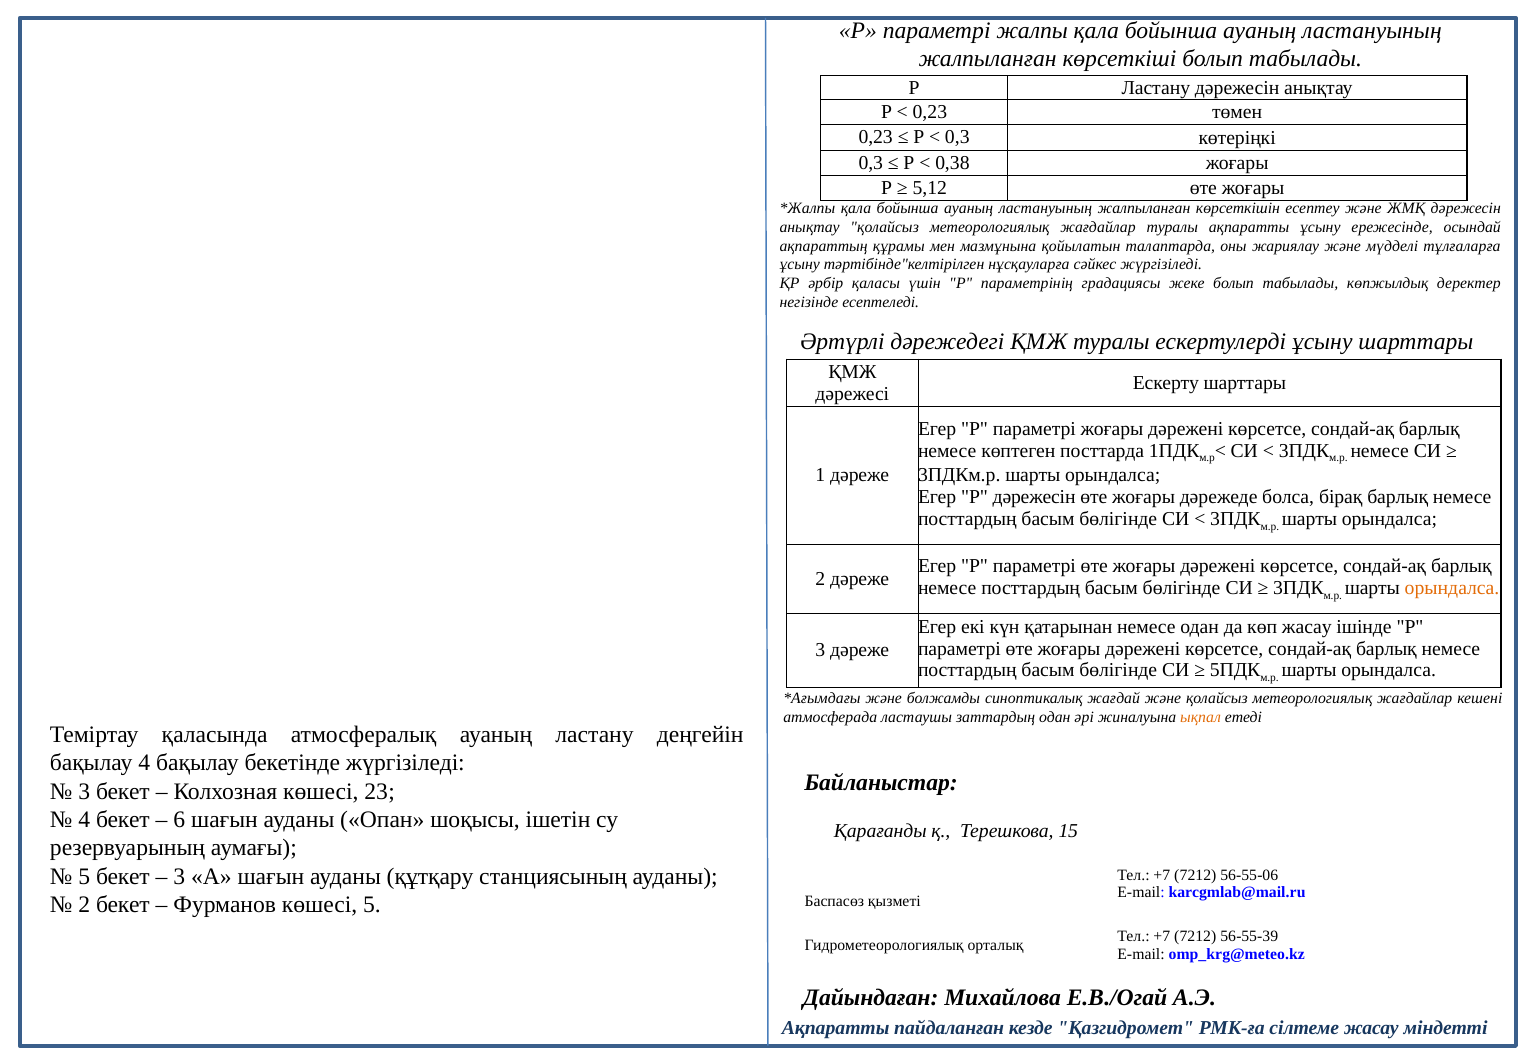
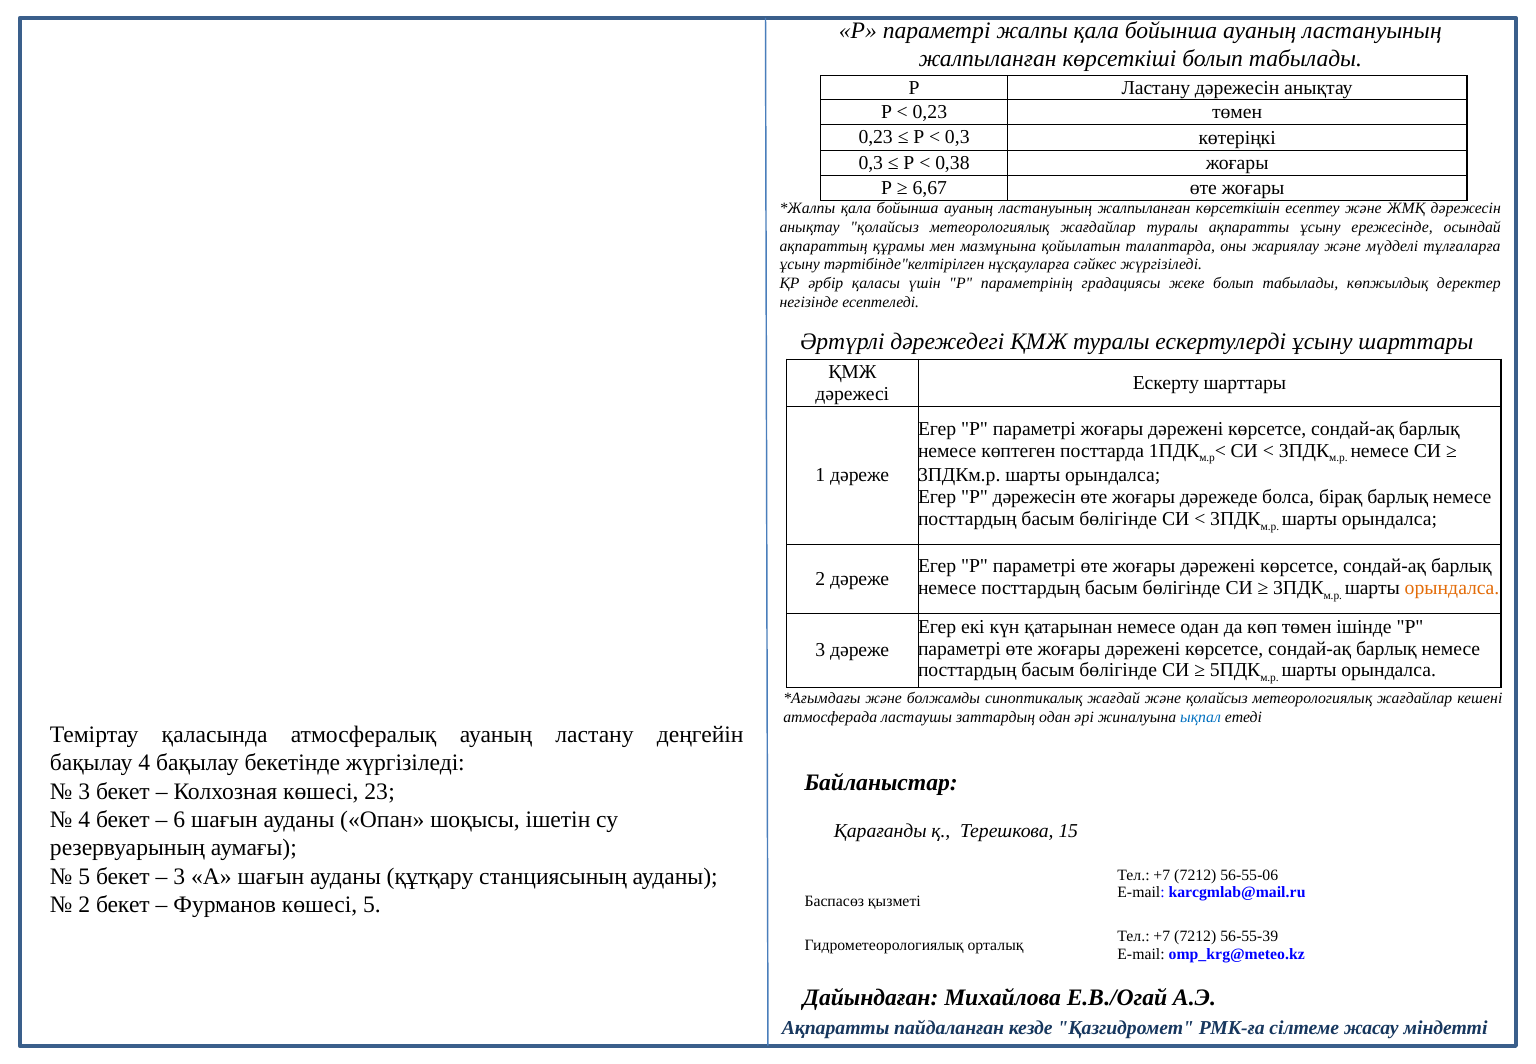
5,12: 5,12 -> 6,67 (930, 188)
көп жасау: жасау -> төмен (1307, 627)
ықпал colour: orange -> blue (1200, 717)
